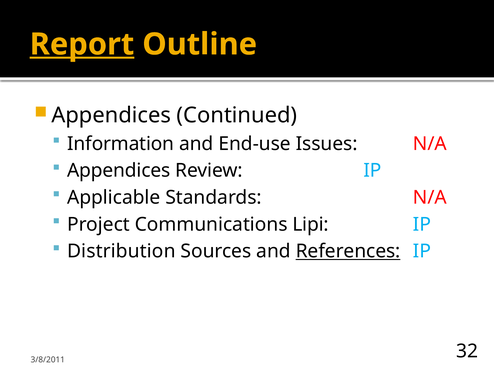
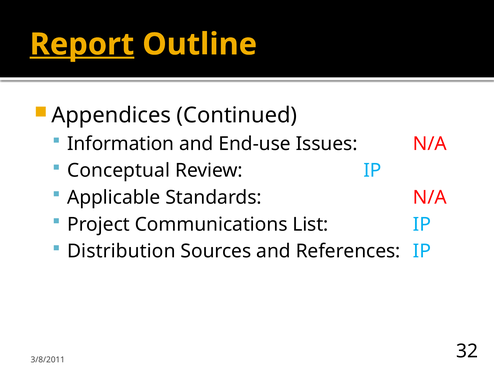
Appendices: Appendices -> Conceptual (119, 171)
Lipi: Lipi -> List (310, 225)
References underline: present -> none (348, 252)
